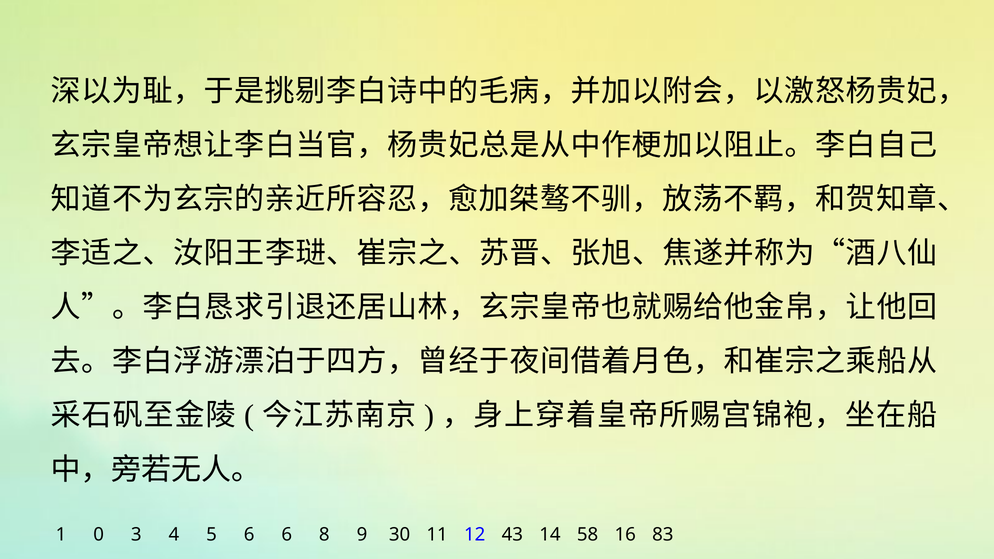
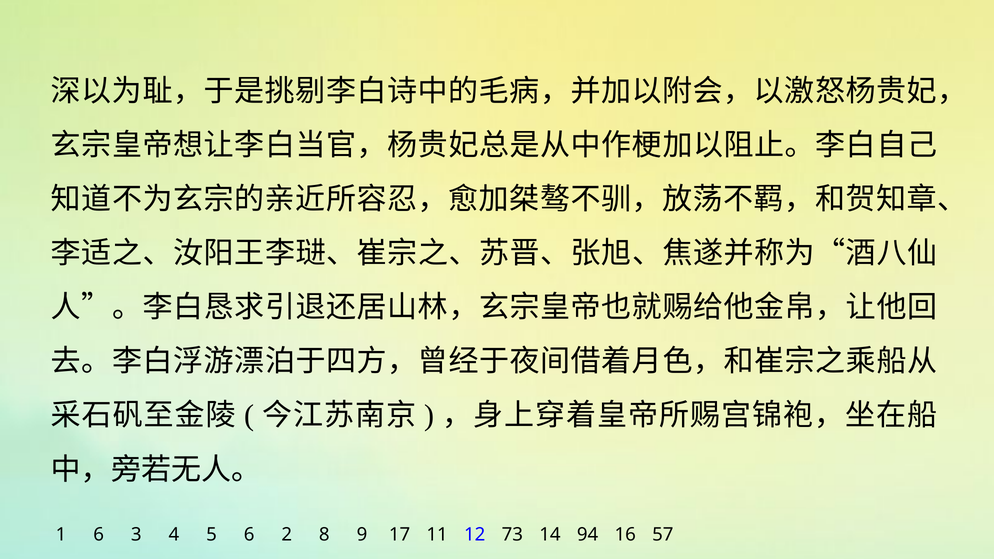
1 0: 0 -> 6 (99, 535)
6 6: 6 -> 2 (287, 535)
30: 30 -> 17 (400, 535)
43: 43 -> 73 (512, 535)
58: 58 -> 94 (588, 535)
83: 83 -> 57 (663, 535)
